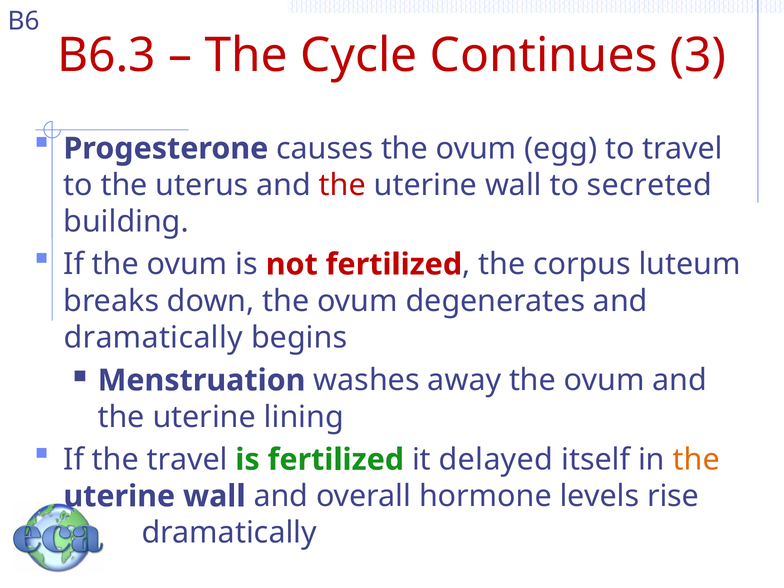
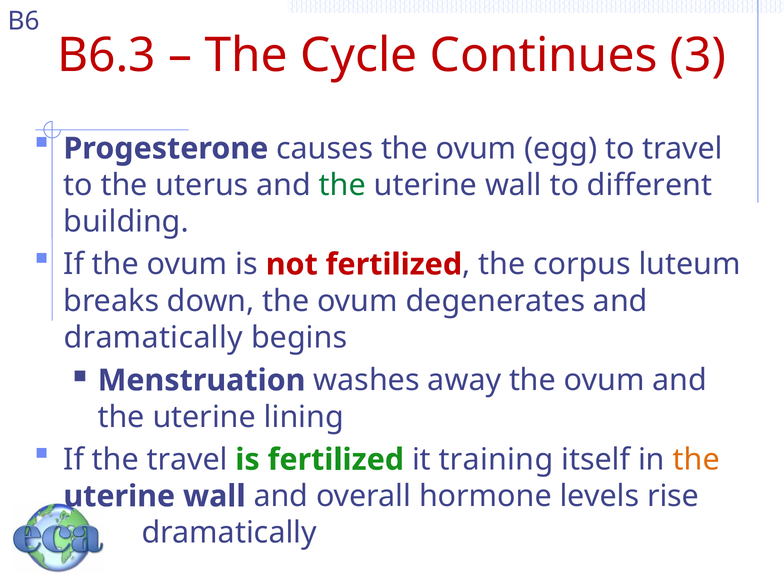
the colour: red -> green (342, 185)
secreted: secreted -> different (650, 185)
delayed: delayed -> training (496, 460)
